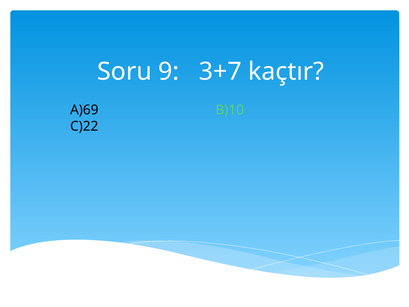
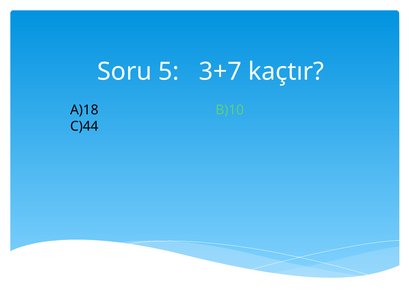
9: 9 -> 5 (169, 71)
A)69: A)69 -> A)18 (84, 110)
C)22: C)22 -> C)44 (84, 126)
